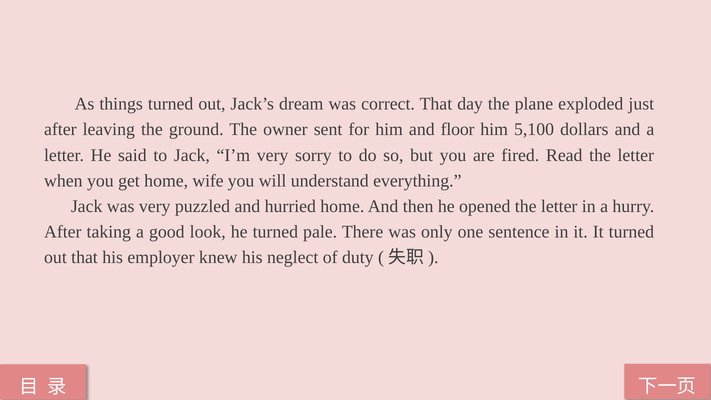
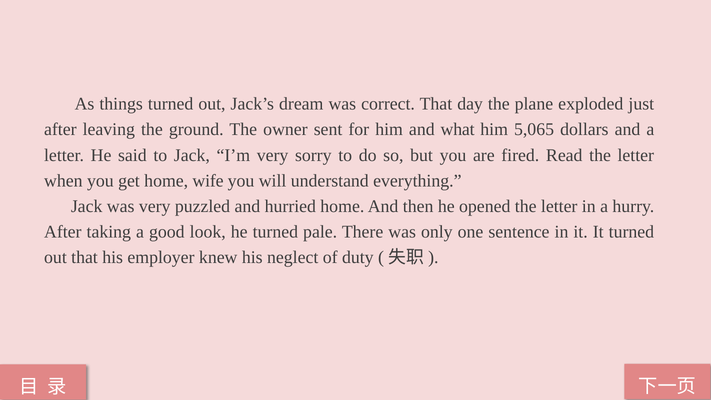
floor: floor -> what (458, 130)
5,100: 5,100 -> 5,065 (534, 130)
